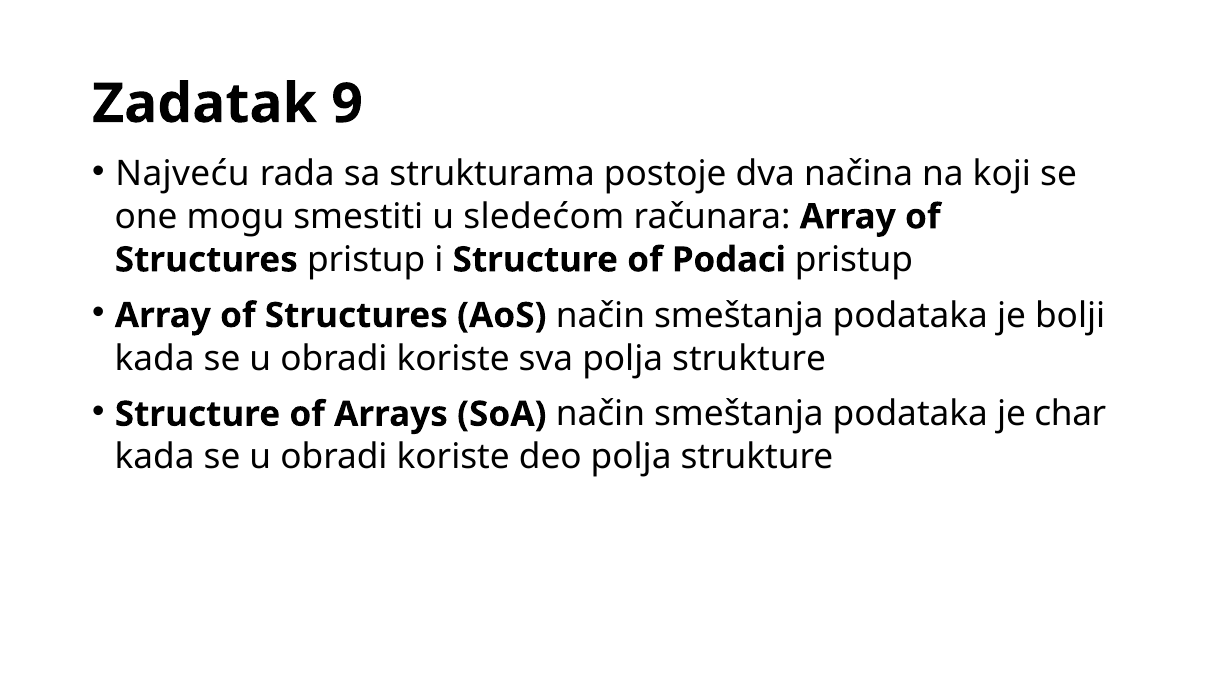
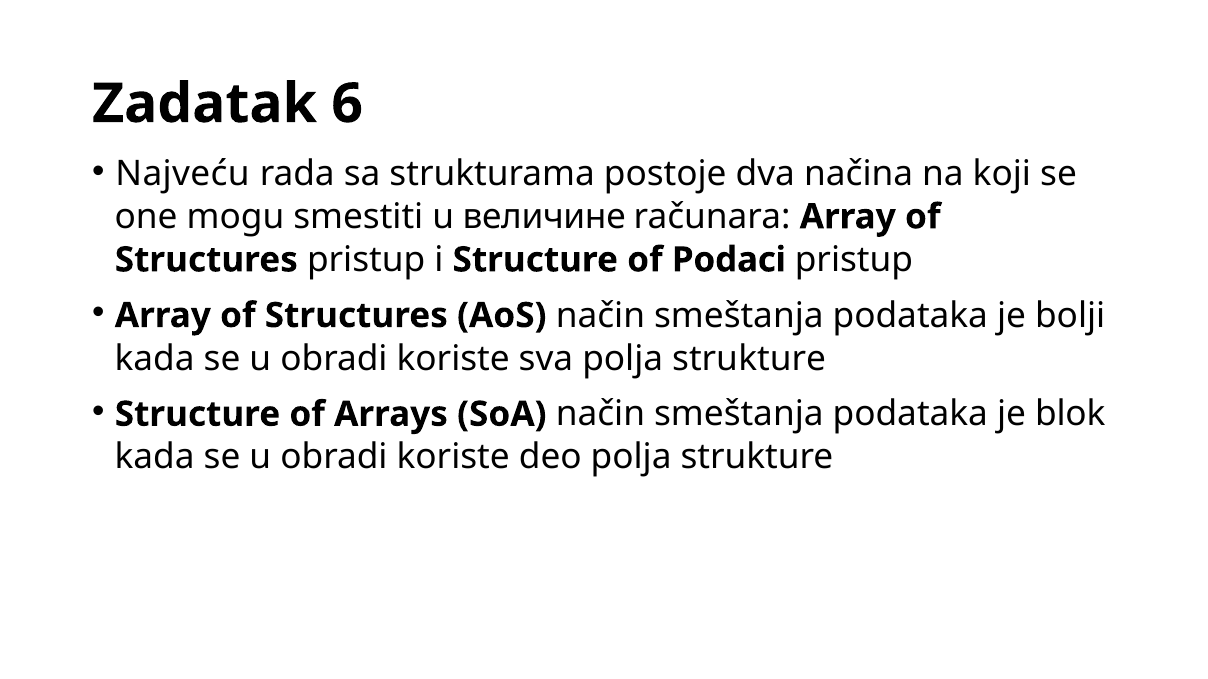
9: 9 -> 6 (347, 104)
sledećom: sledećom -> величине (544, 217)
char: char -> blok (1070, 414)
